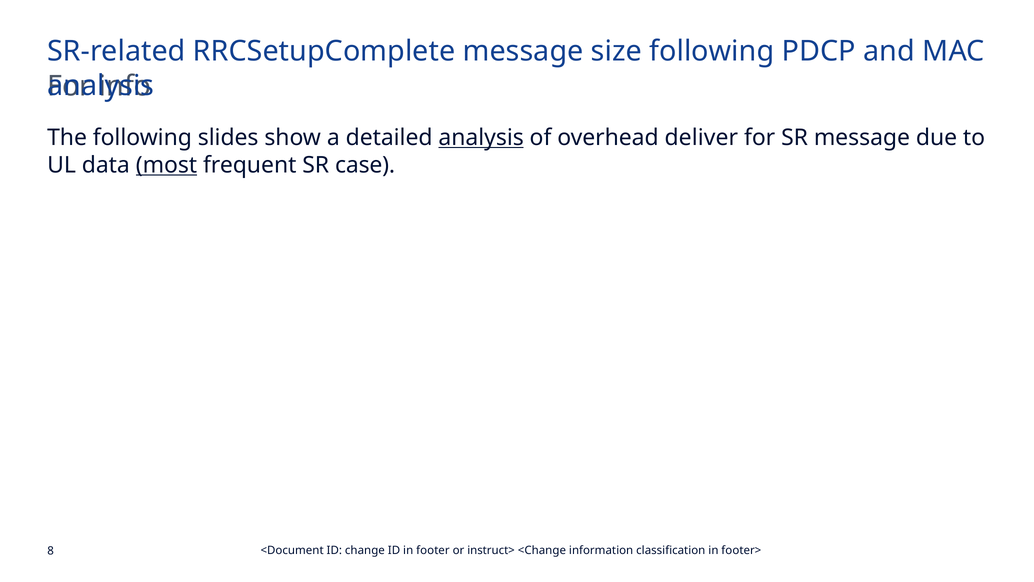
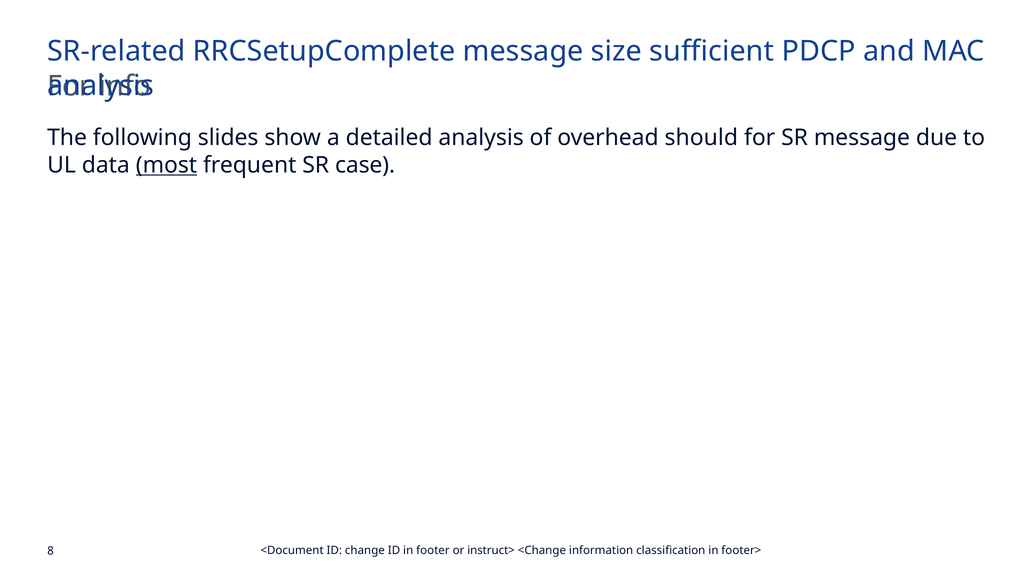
size following: following -> sufficient (712, 51)
analysis underline: present -> none (481, 138)
deliver: deliver -> should (701, 138)
